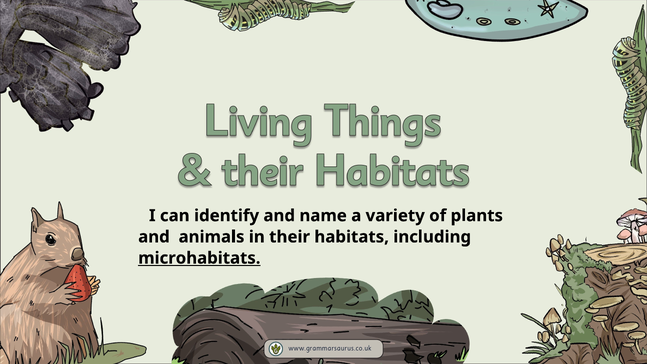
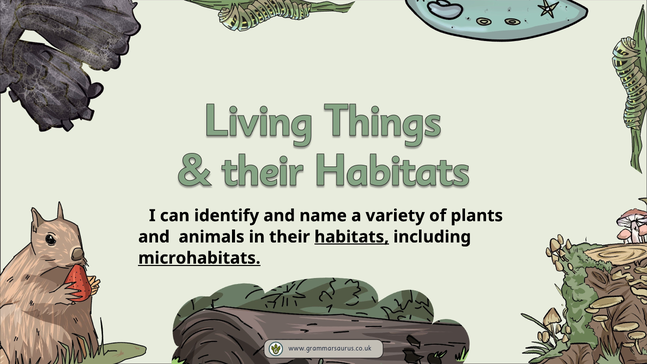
habitats underline: none -> present (352, 237)
